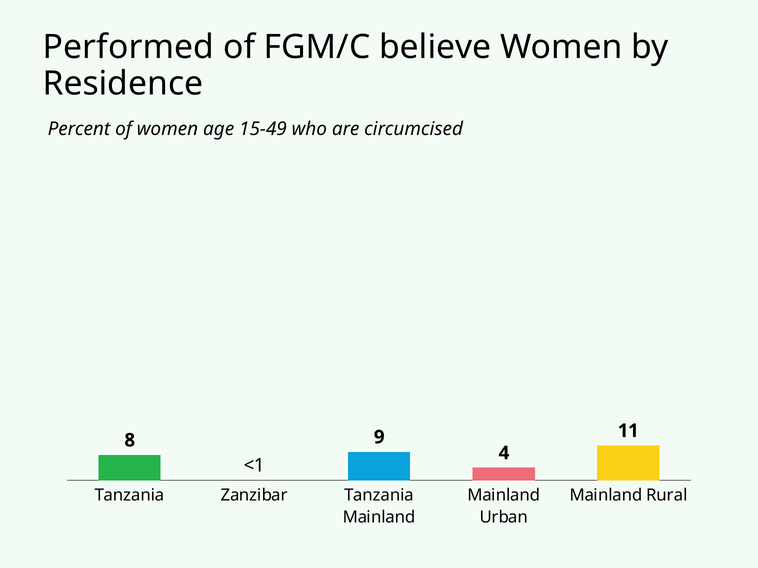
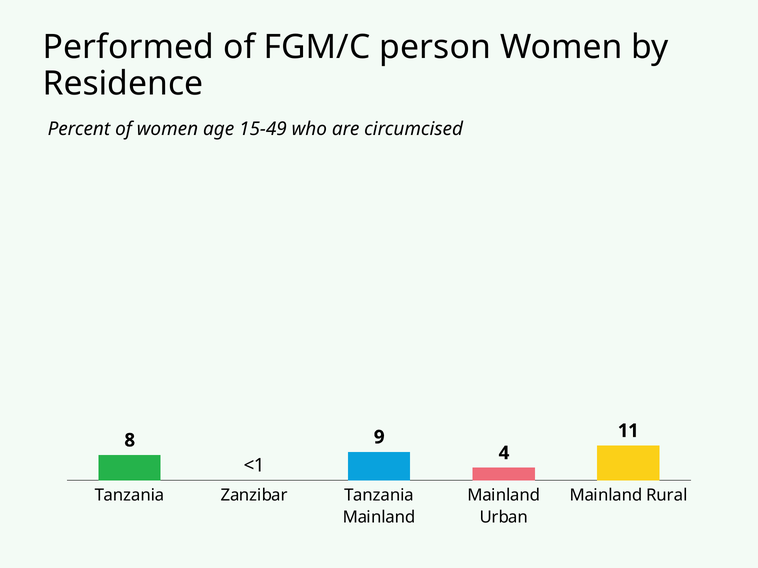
believe: believe -> person (435, 47)
